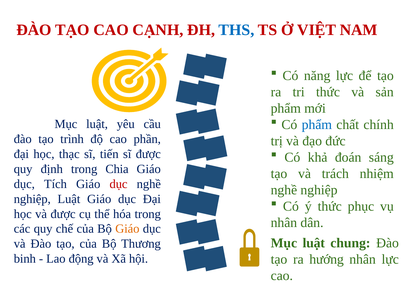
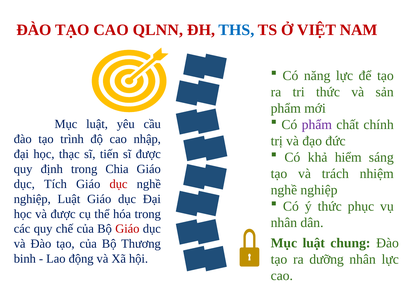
CẠNH: CẠNH -> QLNN (158, 30)
phẩm colour: blue -> purple (317, 125)
phần: phần -> nhập (147, 139)
đoán: đoán -> hiểm (348, 157)
Giáo colour: orange -> red (127, 229)
hướng: hướng -> dưỡng (327, 259)
